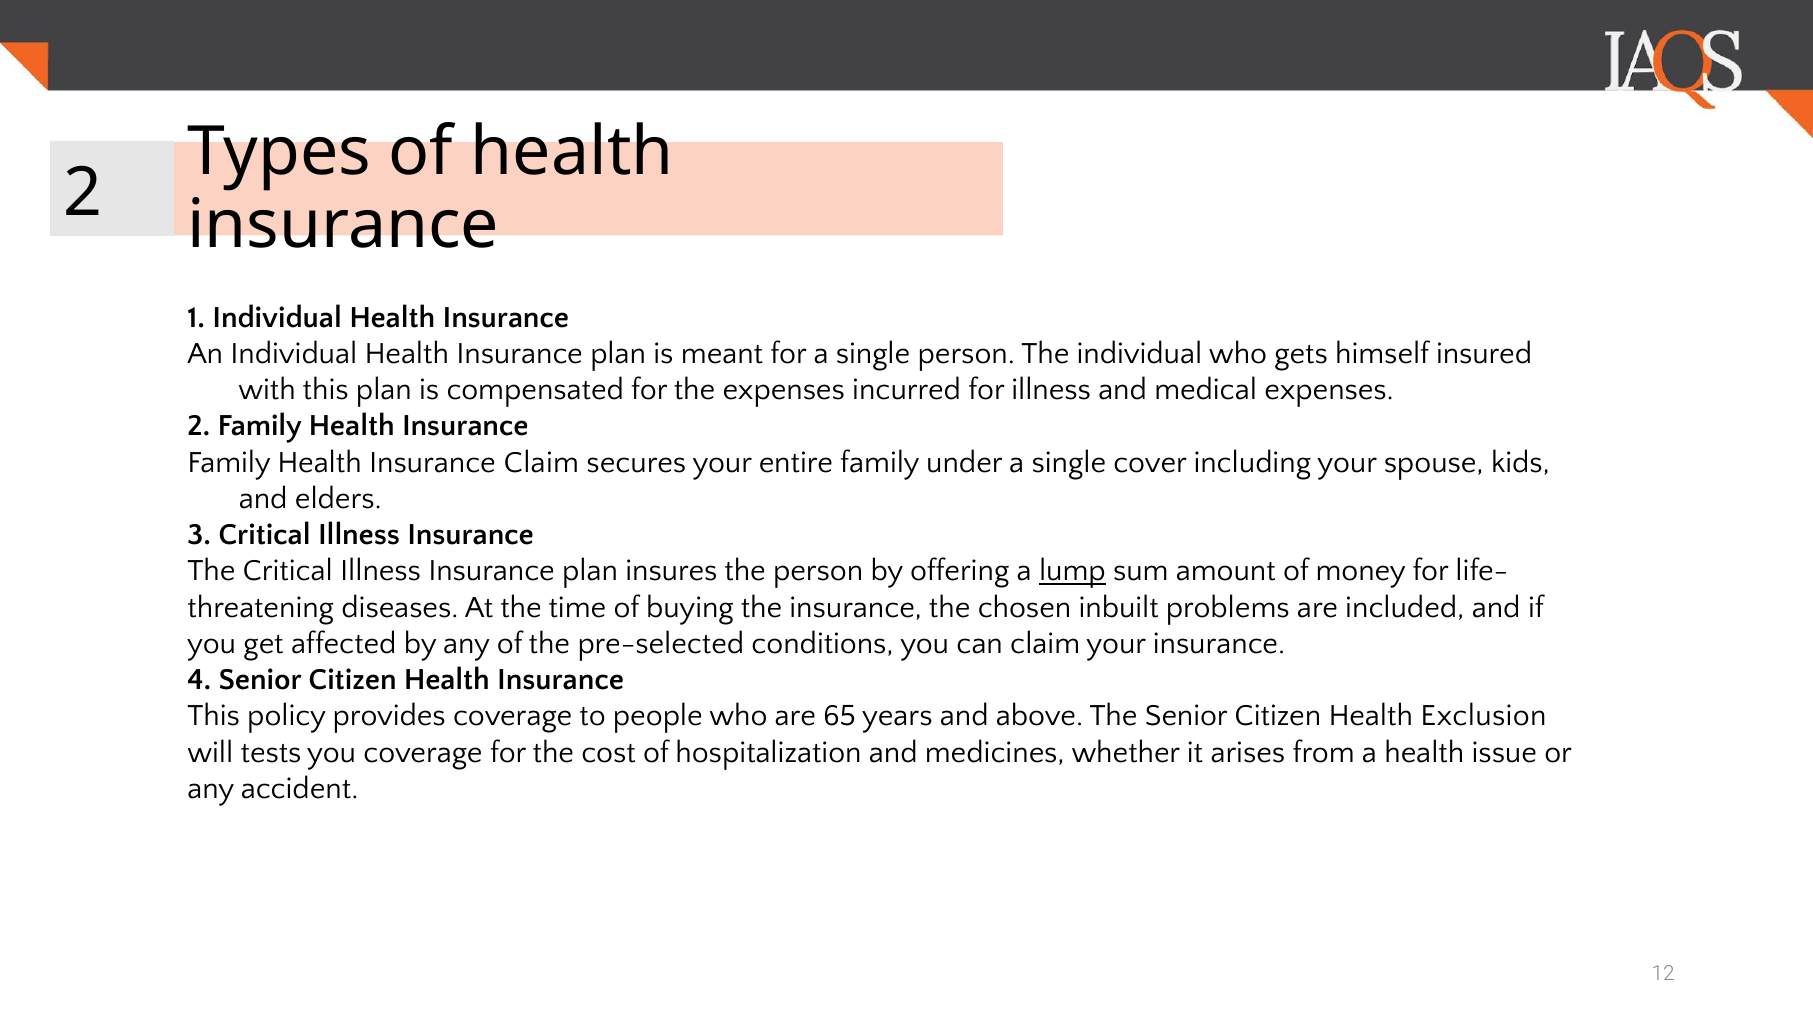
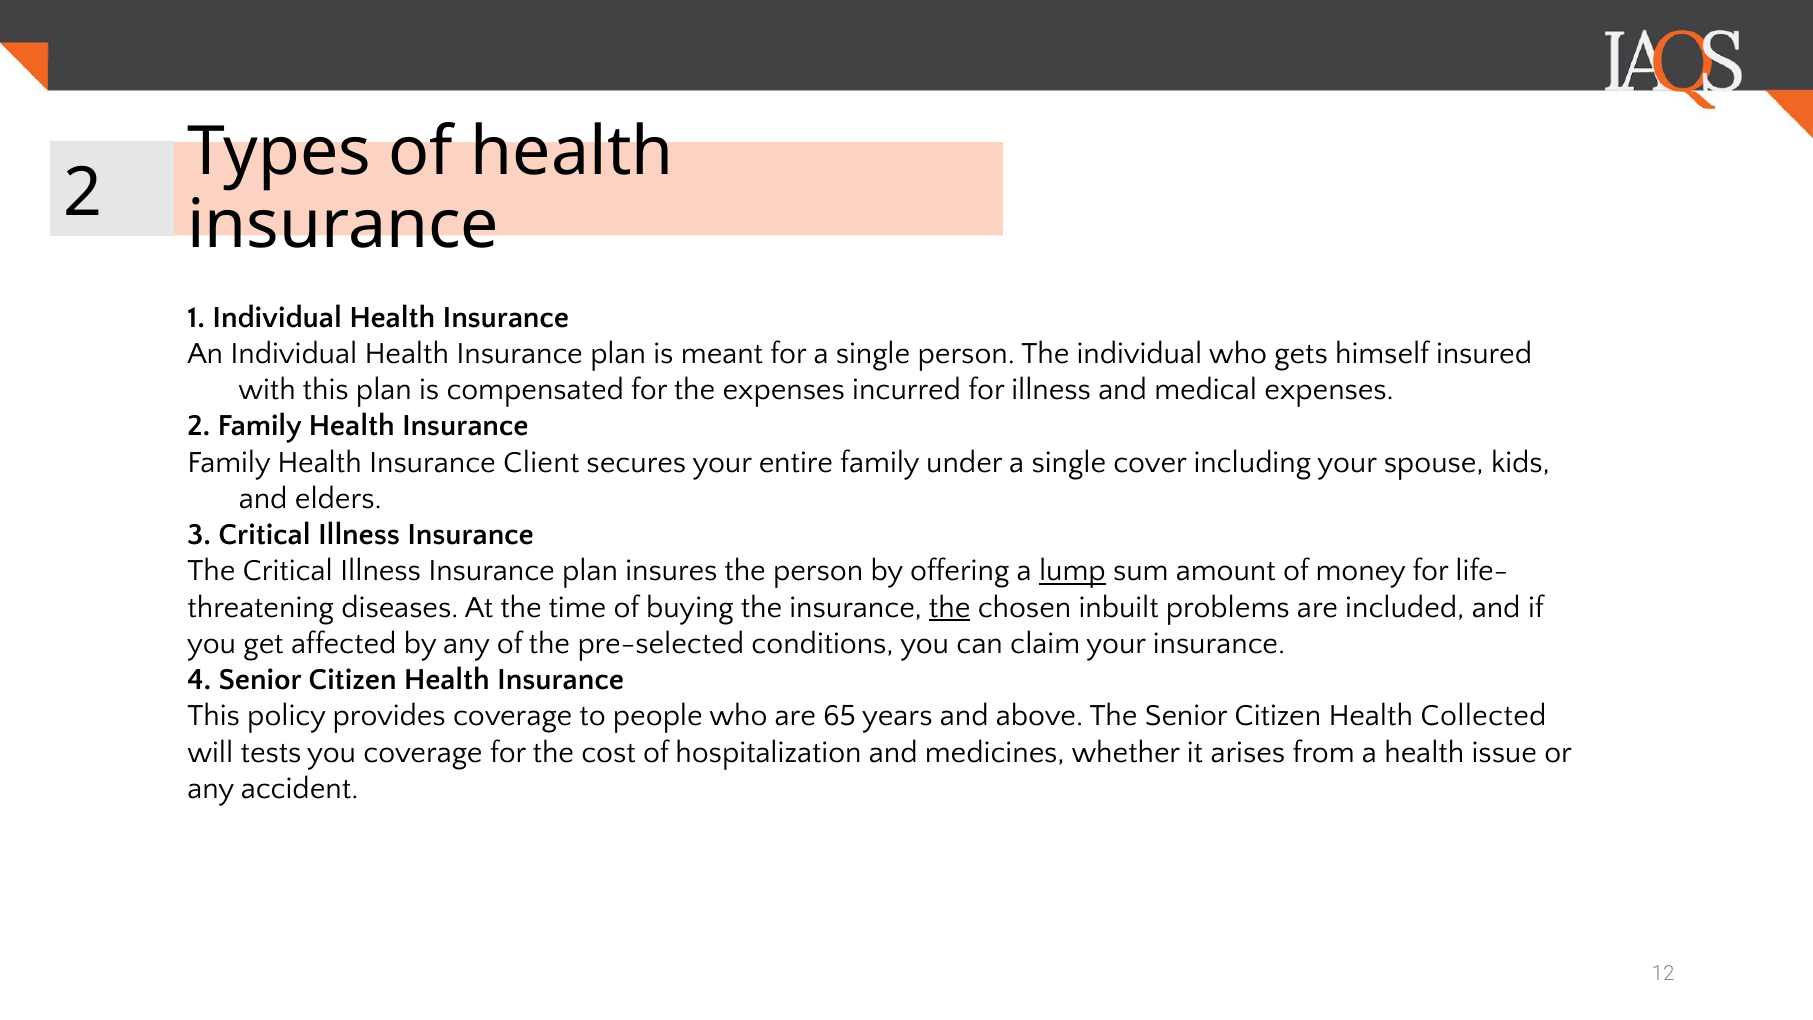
Insurance Claim: Claim -> Client (541, 462)
the underline: none -> present (950, 607)
Exclusion: Exclusion -> Collected (1483, 716)
